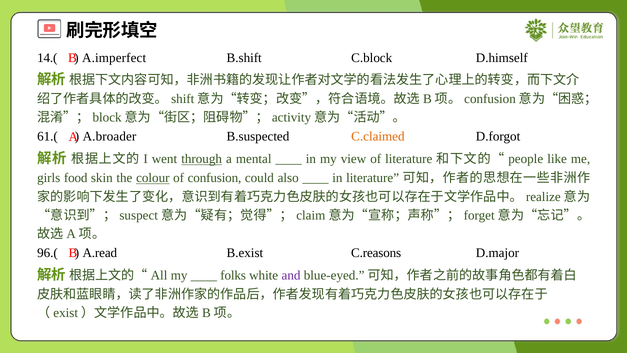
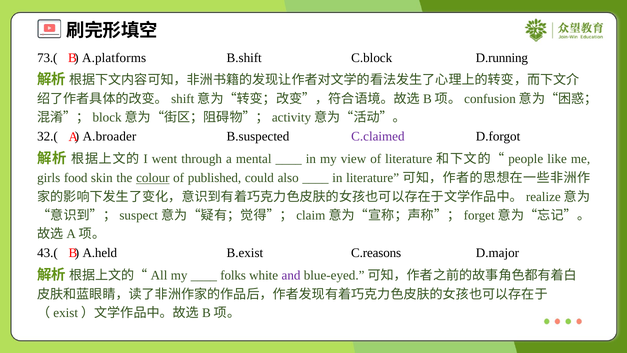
14.(: 14.( -> 73.( (47, 58)
A.imperfect: A.imperfect -> A.platforms (114, 58)
D.himself: D.himself -> D.running (502, 58)
61.(: 61.( -> 32.( (47, 137)
C.claimed colour: orange -> purple (378, 137)
through underline: present -> none (202, 159)
confusion: confusion -> published (214, 178)
96.(: 96.( -> 43.( (47, 253)
A.read: A.read -> A.held (100, 253)
